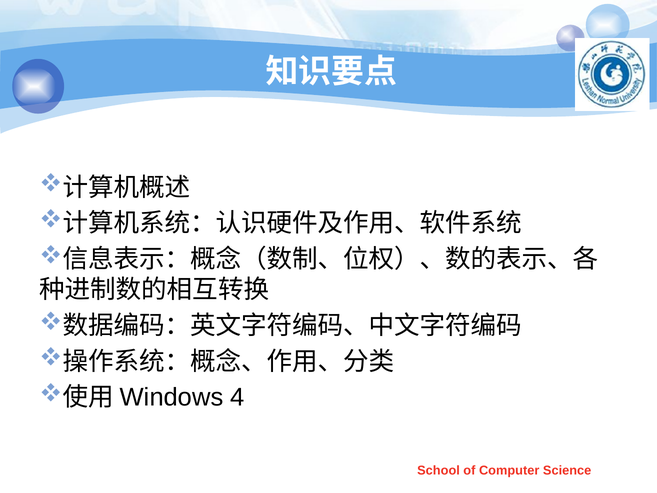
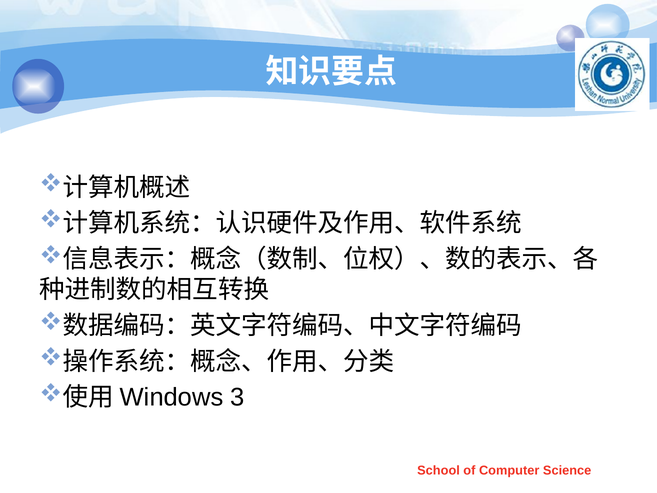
4: 4 -> 3 (237, 397)
